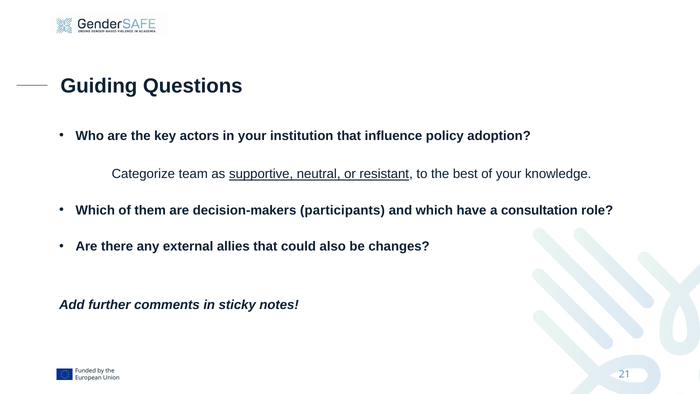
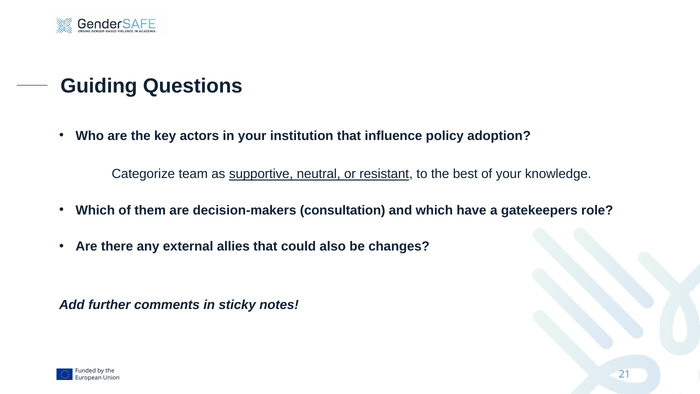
participants: participants -> consultation (343, 210)
consultation: consultation -> gatekeepers (539, 210)
